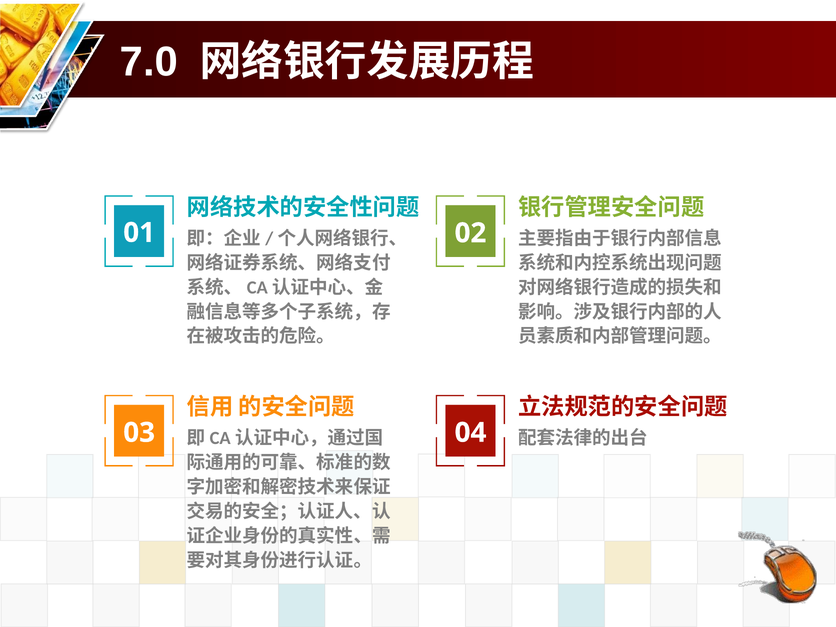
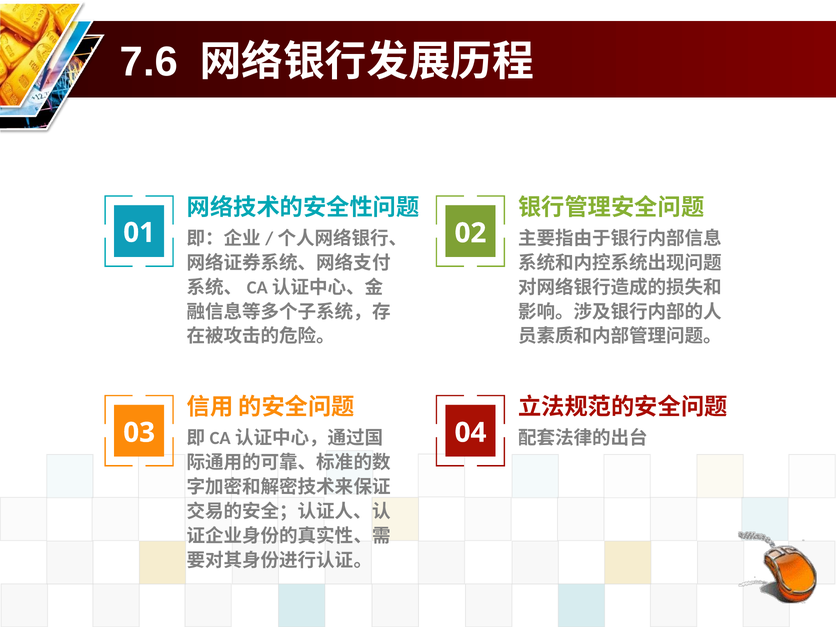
7.0: 7.0 -> 7.6 (149, 62)
